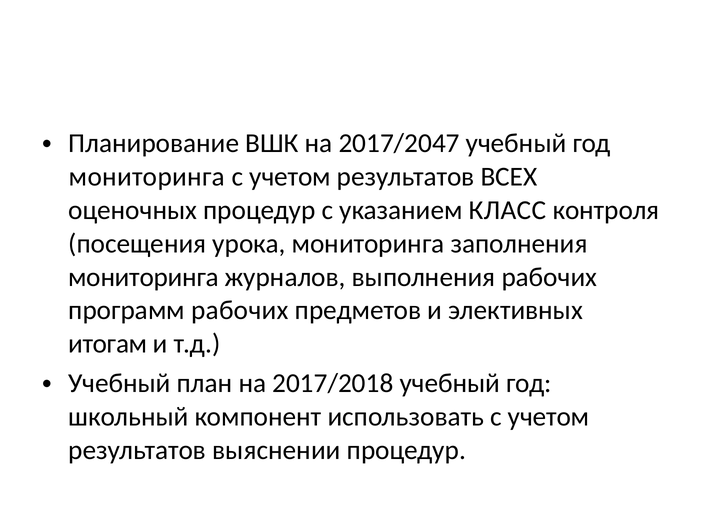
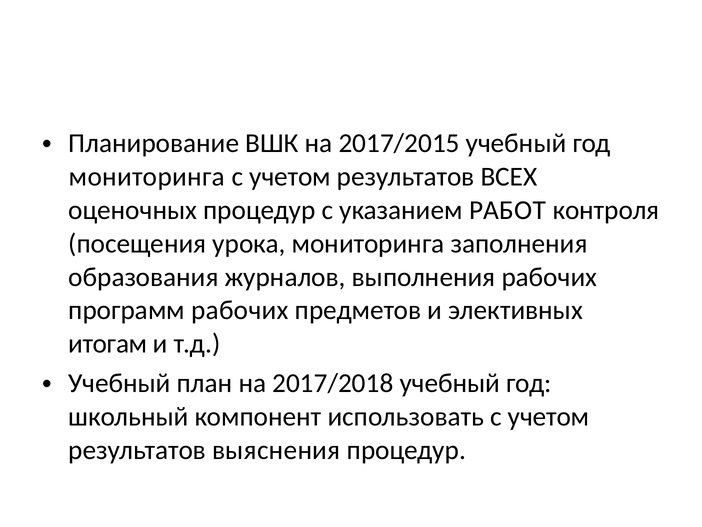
2017/2047: 2017/2047 -> 2017/2015 (399, 143)
КЛАСС: КЛАСС -> РАБОТ (508, 210)
мониторинга: мониторинга -> образования (143, 277)
выяснении: выяснении -> выяснения (276, 450)
